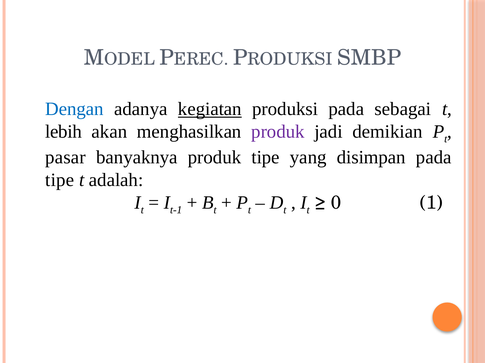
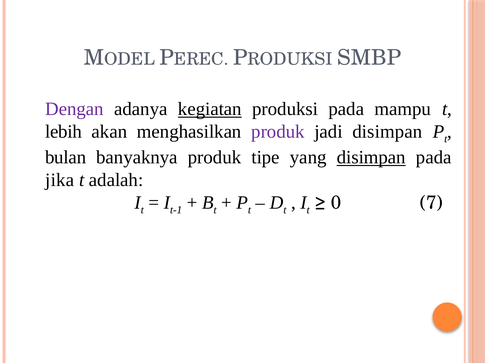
Dengan colour: blue -> purple (74, 109)
sebagai: sebagai -> mampu (403, 109)
jadi demikian: demikian -> disimpan (387, 132)
pasar: pasar -> bulan (66, 158)
disimpan underline: none -> present (371, 158)
tipe: tipe -> jika (60, 180)
1: 1 -> 7 (431, 203)
